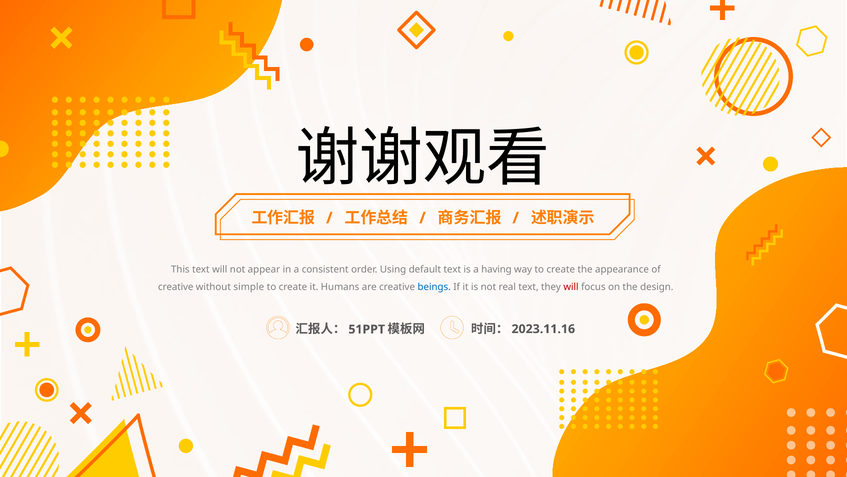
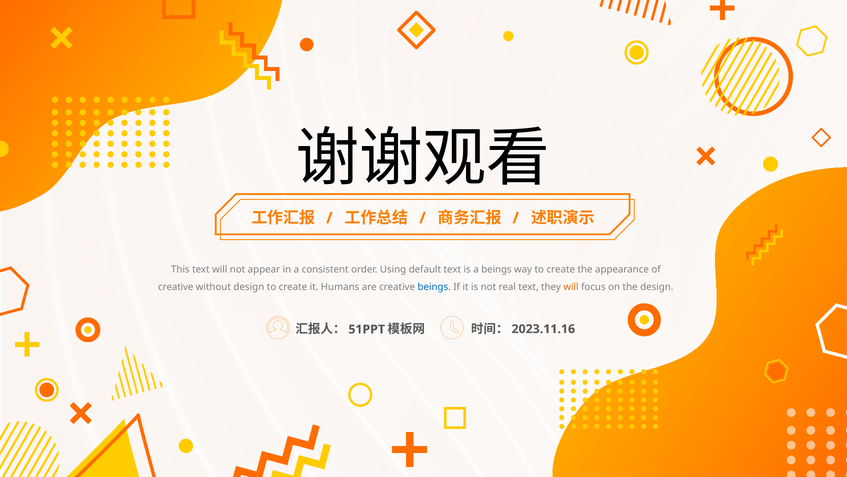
a having: having -> beings (496, 269)
without simple: simple -> design (249, 287)
will colour: red -> orange (571, 287)
